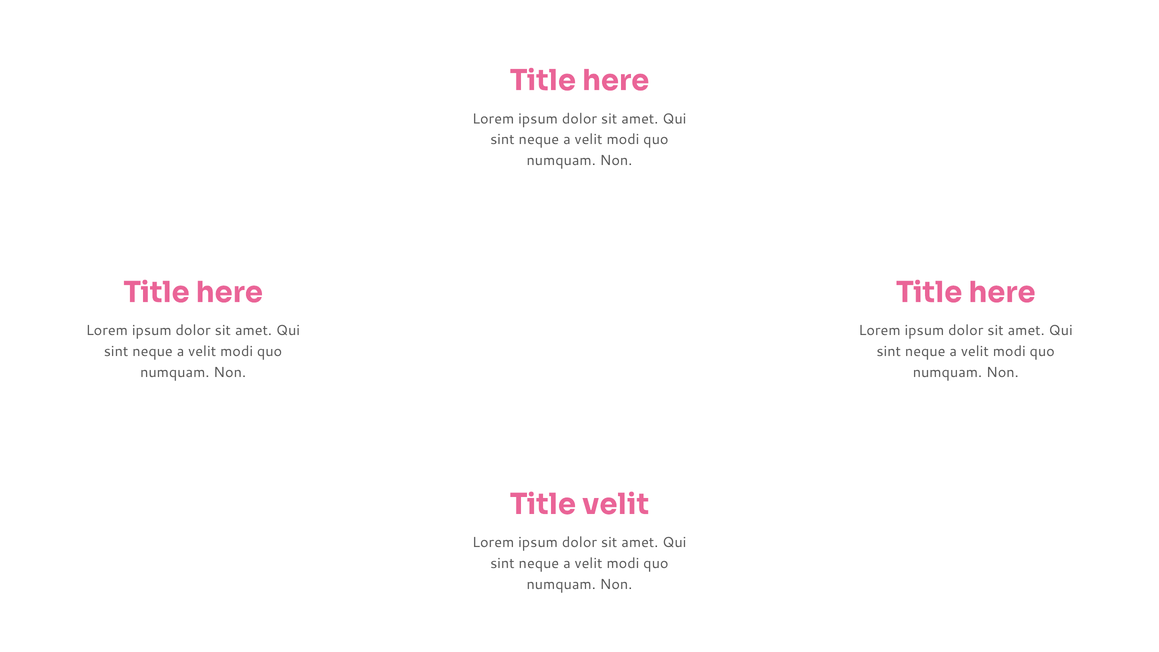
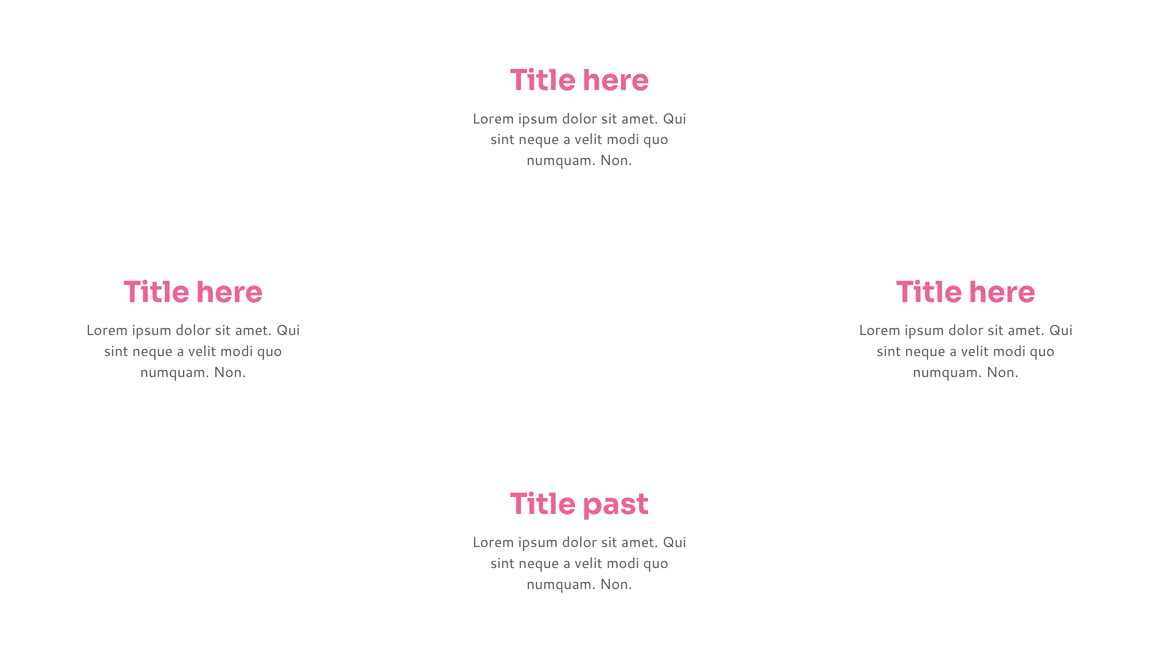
Title velit: velit -> past (616, 504)
